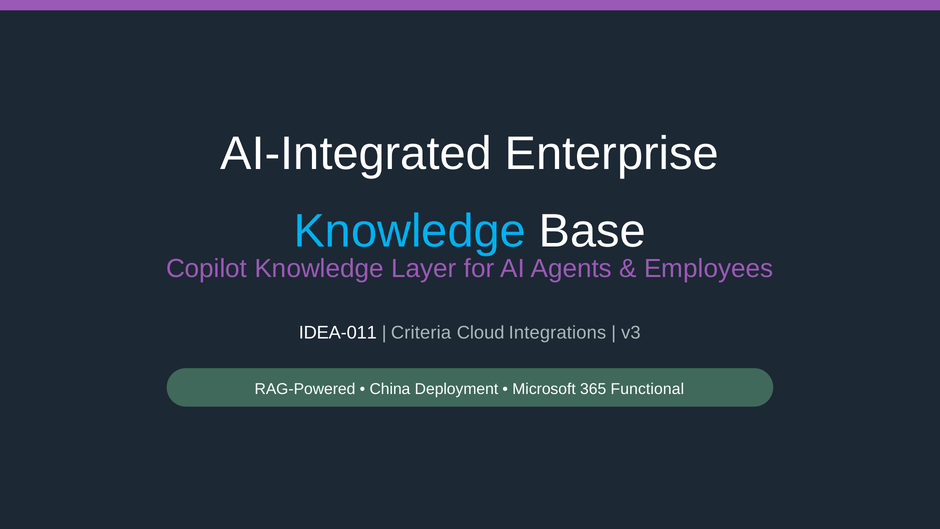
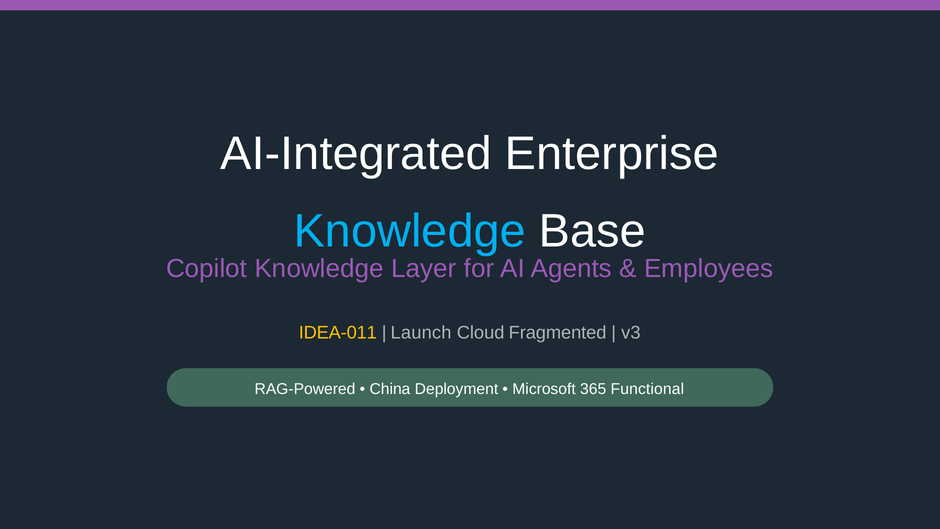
IDEA-011 colour: white -> yellow (338, 333)
Criteria: Criteria -> Launch (421, 333)
Integrations: Integrations -> Fragmented (558, 333)
